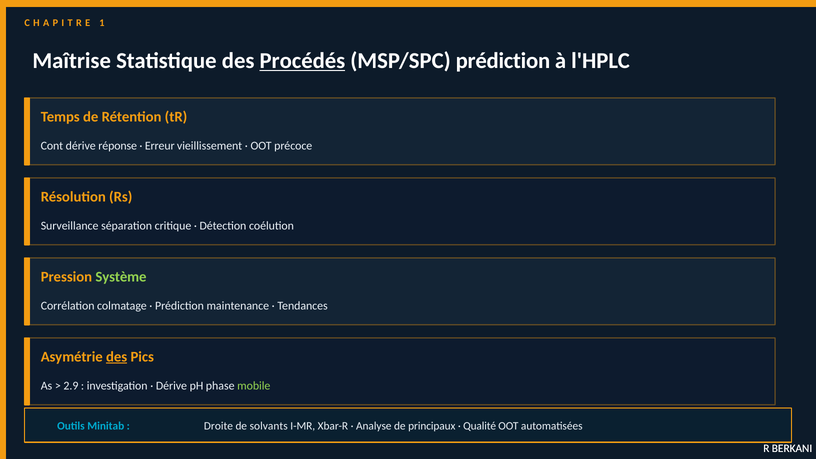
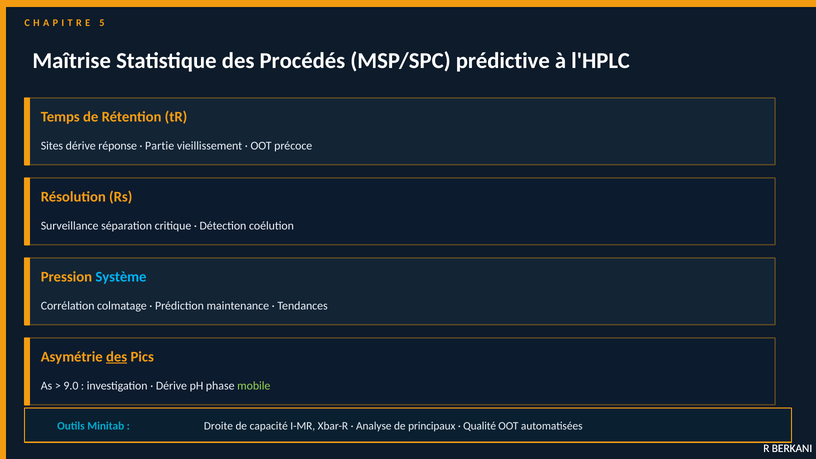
1: 1 -> 5 (102, 23)
Procédés underline: present -> none (302, 61)
MSP/SPC prédiction: prédiction -> prédictive (503, 61)
Cont: Cont -> Sites (52, 146)
Erreur: Erreur -> Partie (160, 146)
Système colour: light green -> light blue (121, 277)
2.9: 2.9 -> 9.0 (71, 386)
solvants: solvants -> capacité (269, 426)
